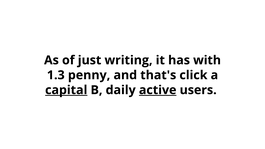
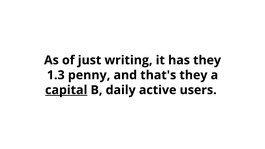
has with: with -> they (207, 60)
that's click: click -> they (193, 75)
active underline: present -> none (158, 90)
